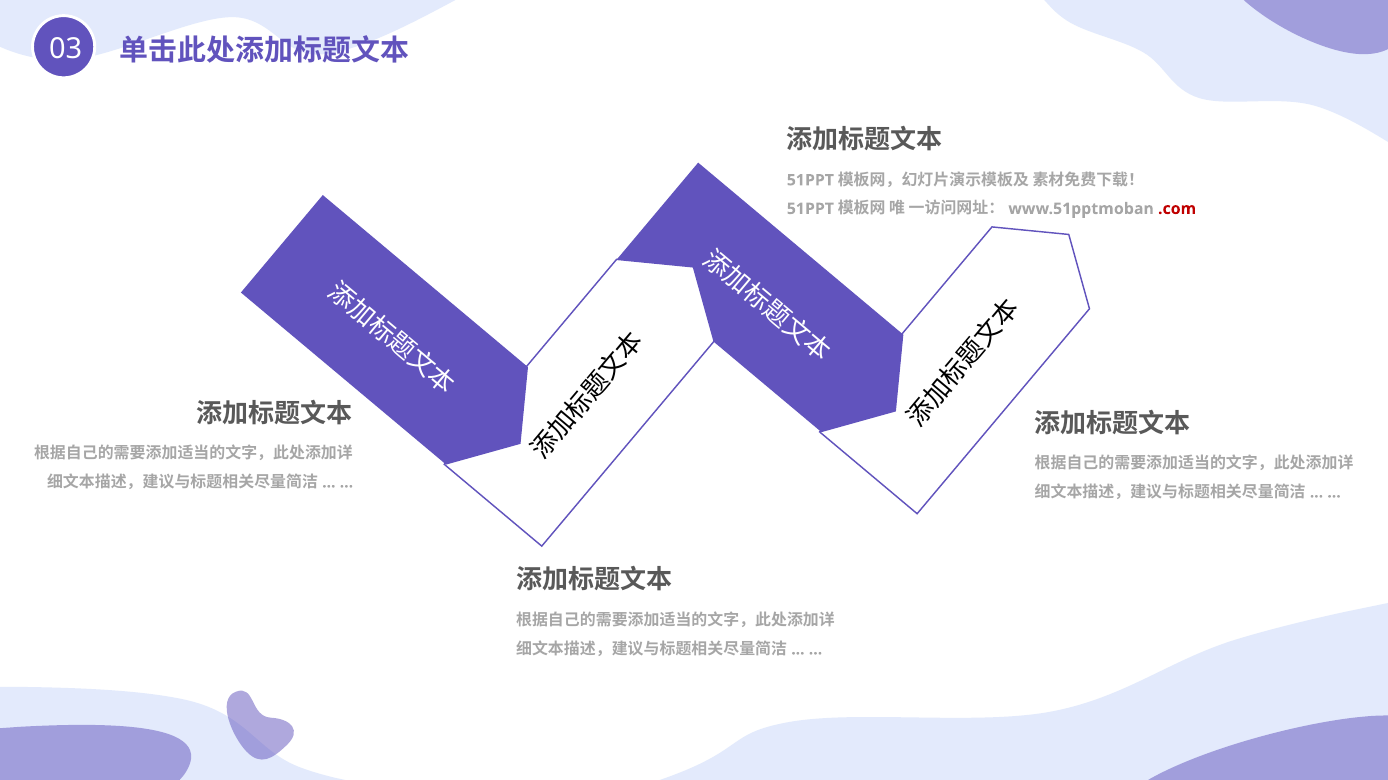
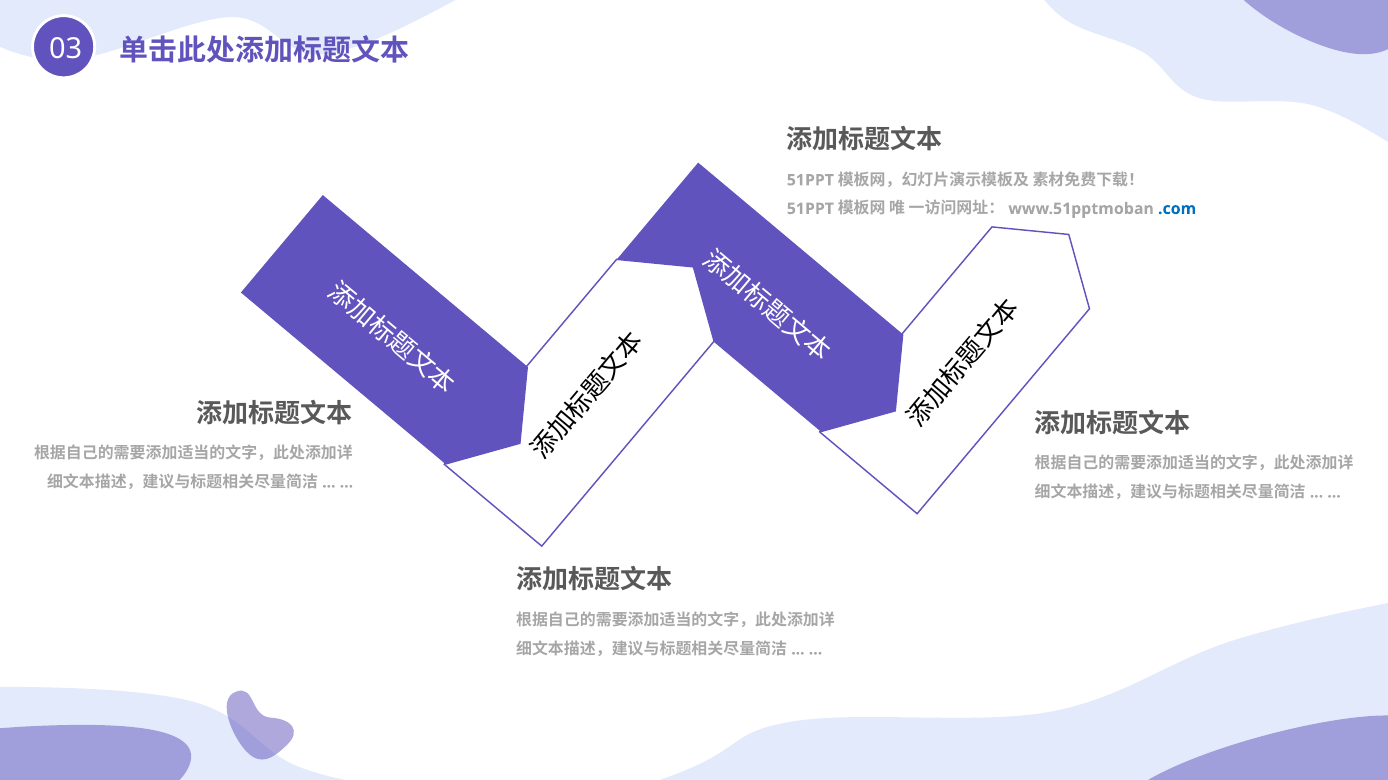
.com colour: red -> blue (1177, 209)
